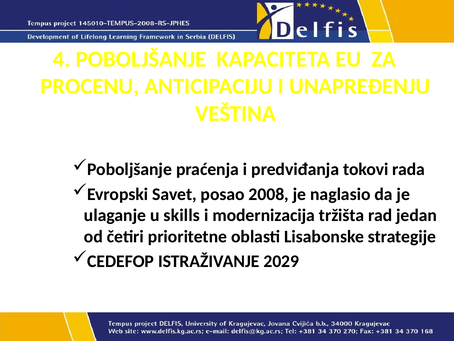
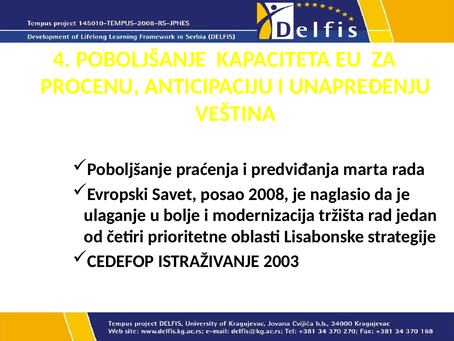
tokovi: tokovi -> marta (366, 169)
skills: skills -> bolje (182, 215)
2029: 2029 -> 2003 (281, 261)
